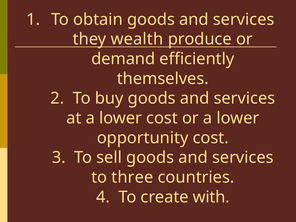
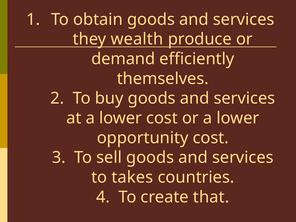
three: three -> takes (132, 177)
with: with -> that (211, 197)
